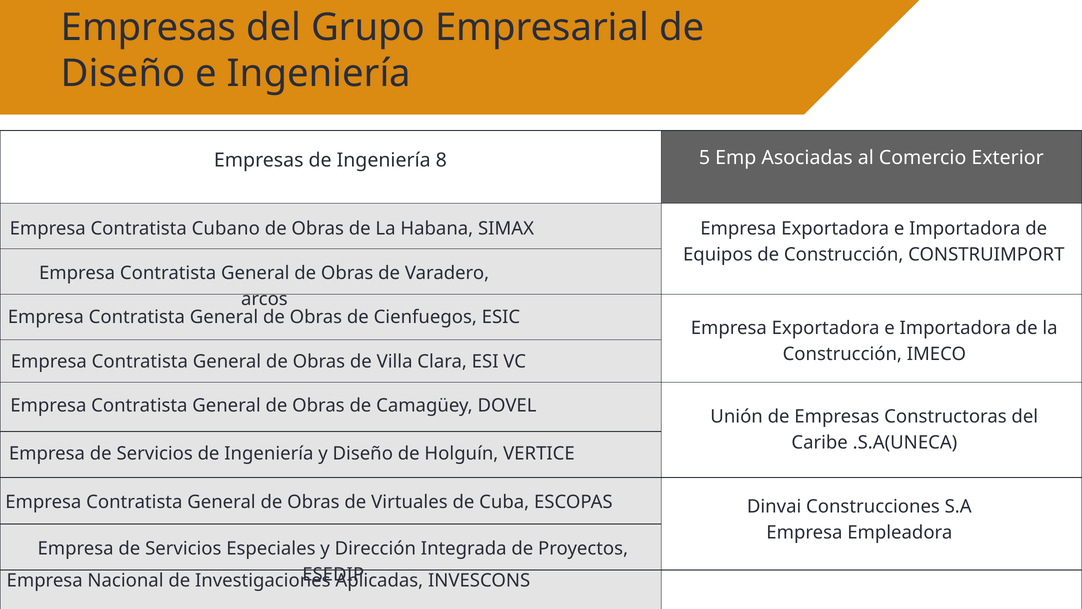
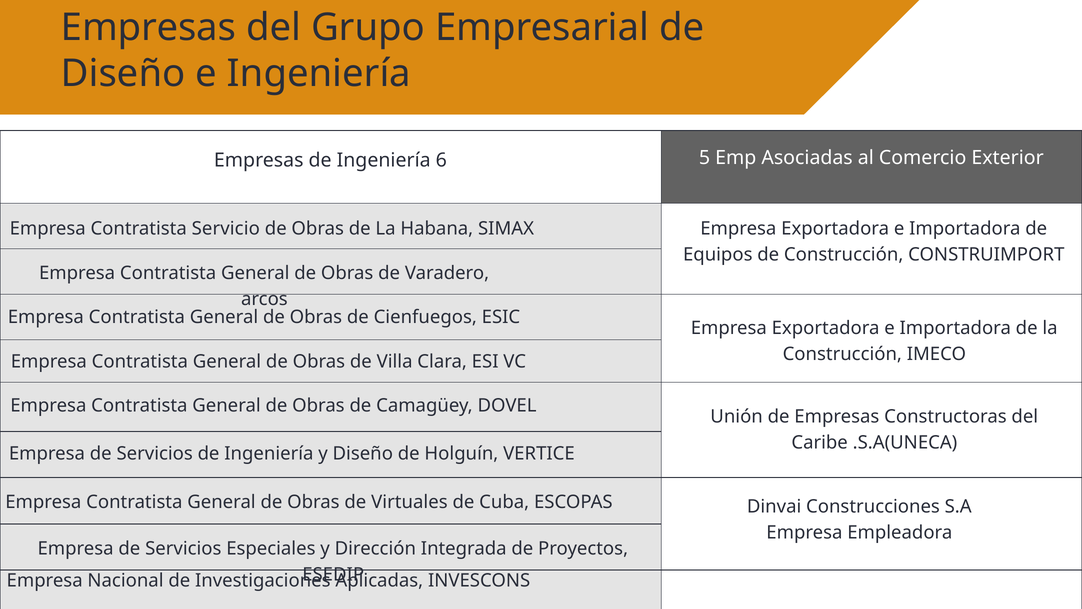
8: 8 -> 6 (441, 160)
Cubano: Cubano -> Servicio (226, 229)
